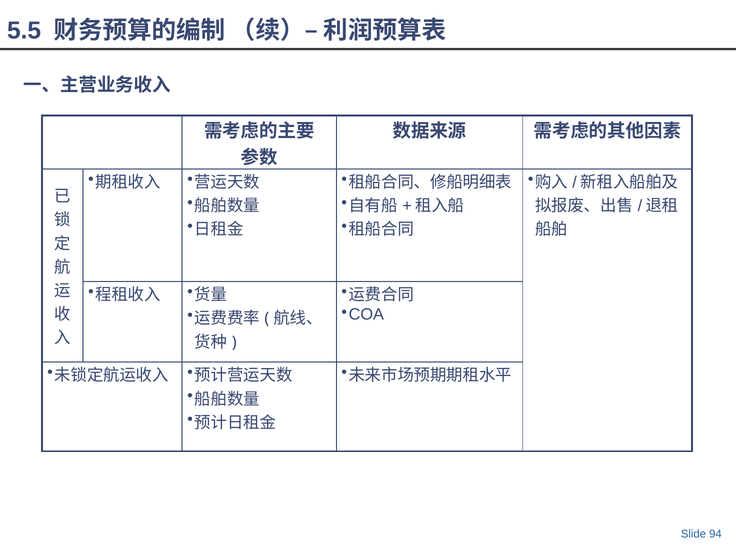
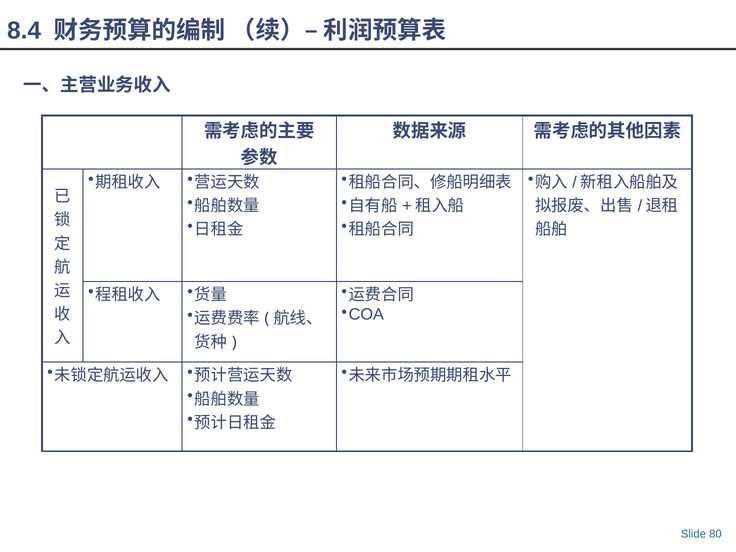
5.5: 5.5 -> 8.4 (24, 31)
94: 94 -> 80 (715, 534)
